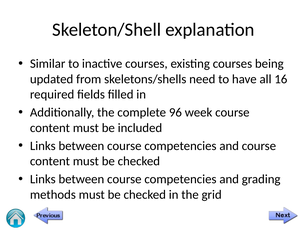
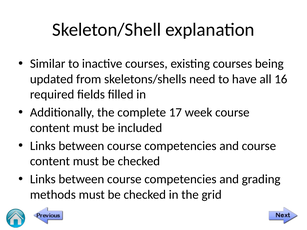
96: 96 -> 17 (175, 113)
